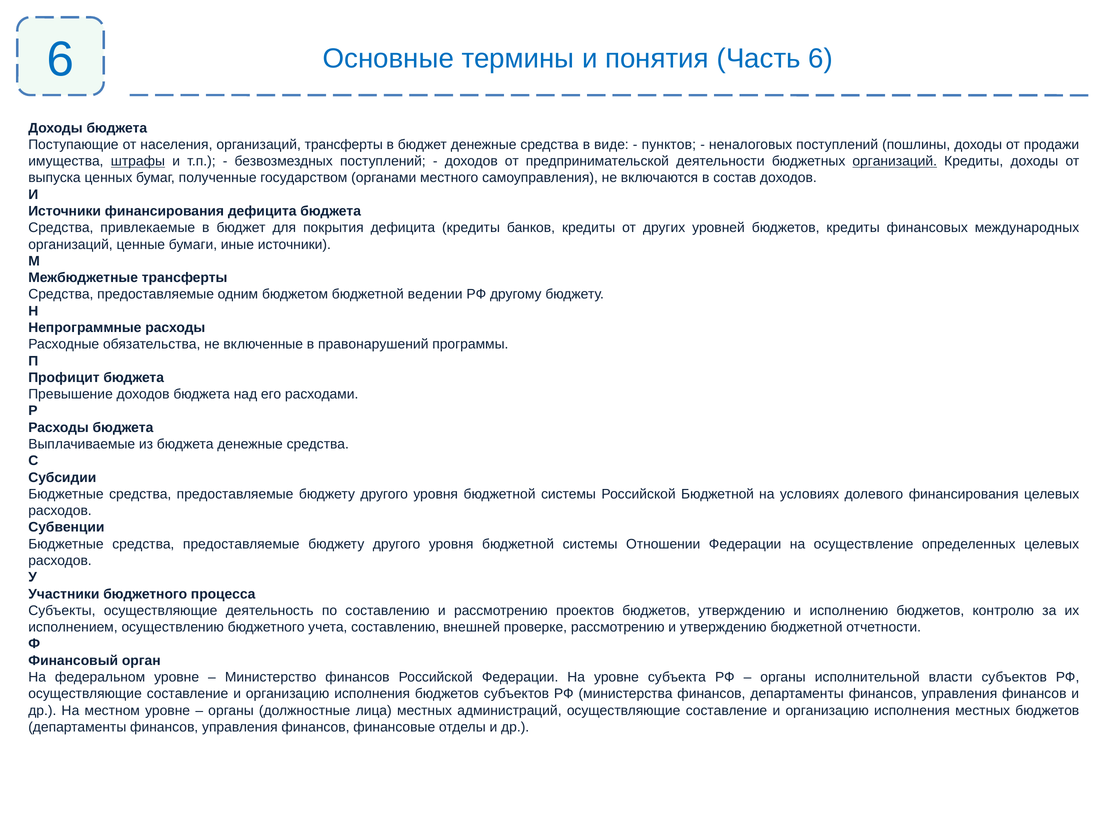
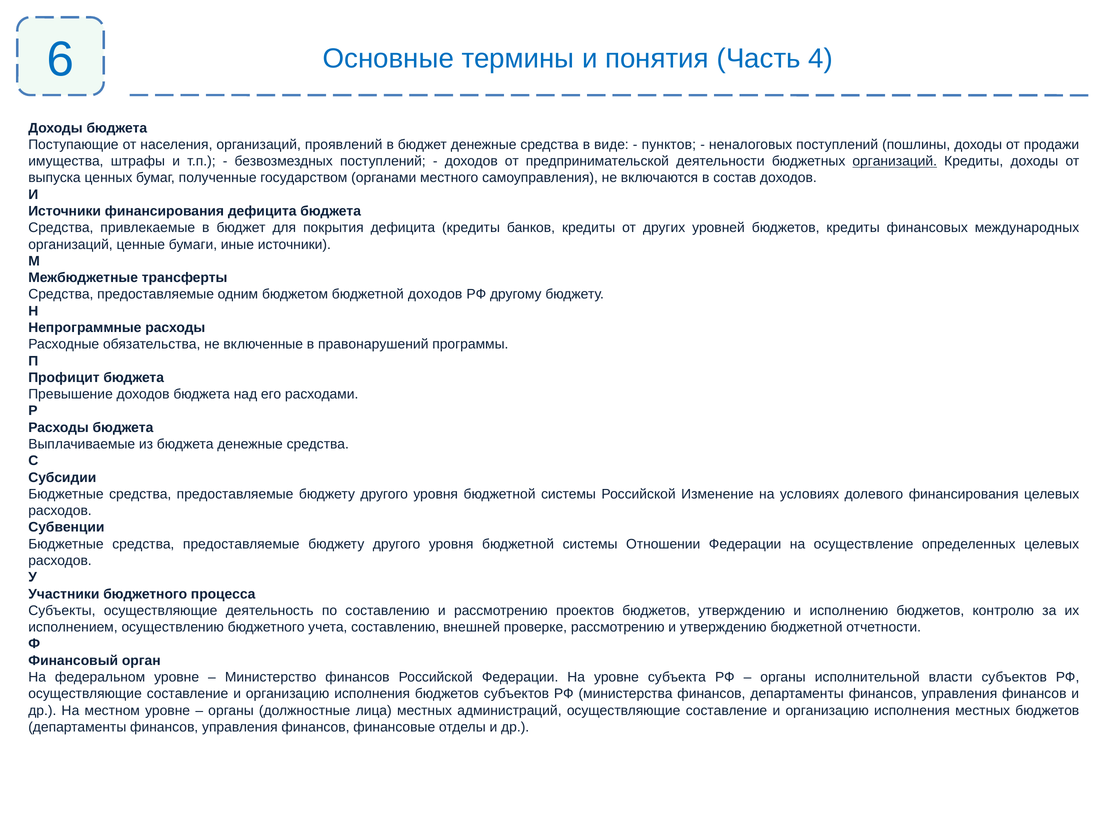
Часть 6: 6 -> 4 (821, 59)
организаций трансферты: трансферты -> проявлений (344, 145)
штрафы underline: present -> none (138, 161)
бюджетной ведении: ведении -> доходов (435, 294)
Российской Бюджетной: Бюджетной -> Изменение (717, 494)
